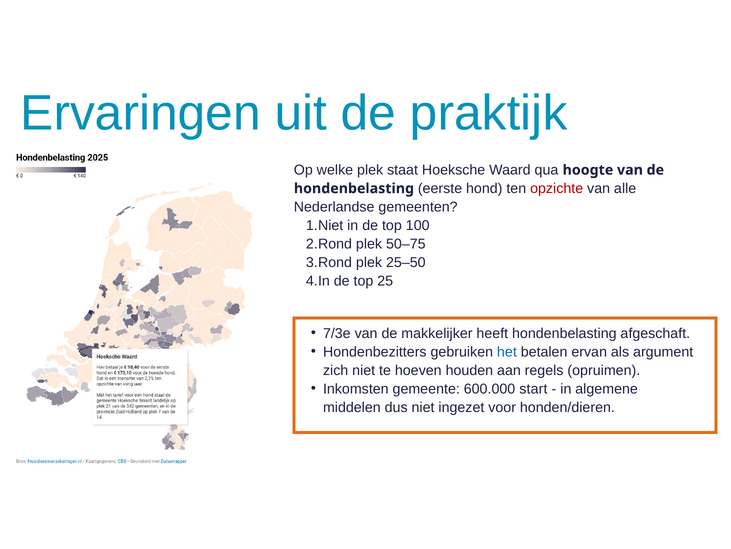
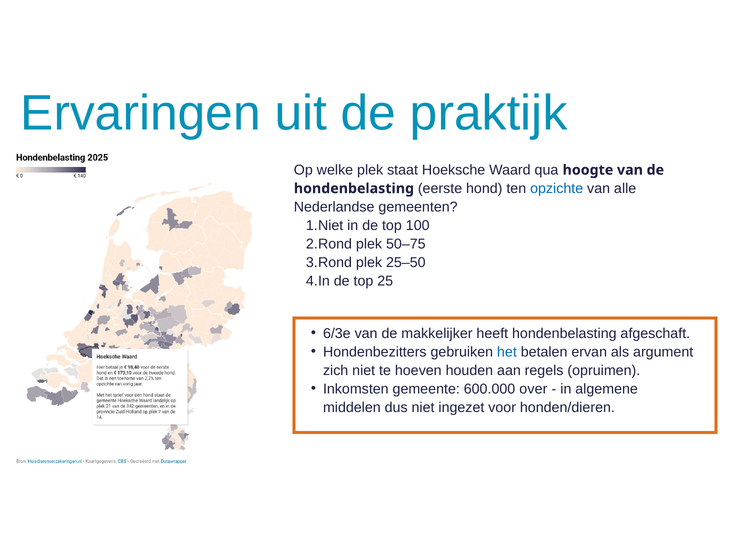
opzichte colour: red -> blue (557, 188)
7/3e: 7/3e -> 6/3e (337, 333)
start: start -> over (533, 388)
